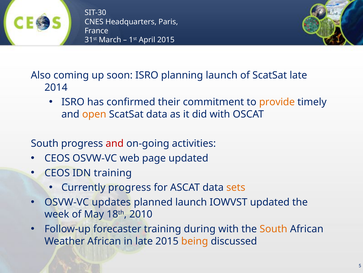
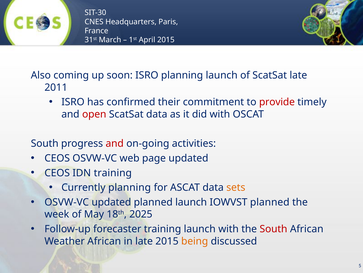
2014: 2014 -> 2011 (56, 87)
provide colour: orange -> red (277, 102)
open colour: orange -> red (94, 114)
Currently progress: progress -> planning (130, 187)
OSVW-VC updates: updates -> updated (111, 202)
IOWVST updated: updated -> planned (270, 202)
2010: 2010 -> 2025 (141, 214)
training during: during -> launch (200, 228)
South colour: orange -> red (273, 228)
